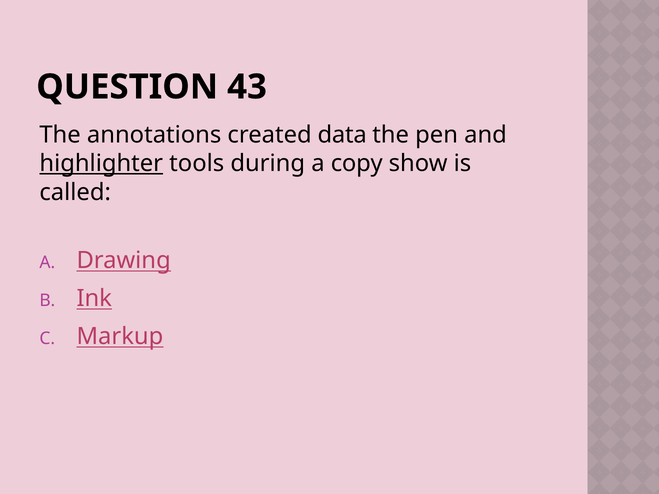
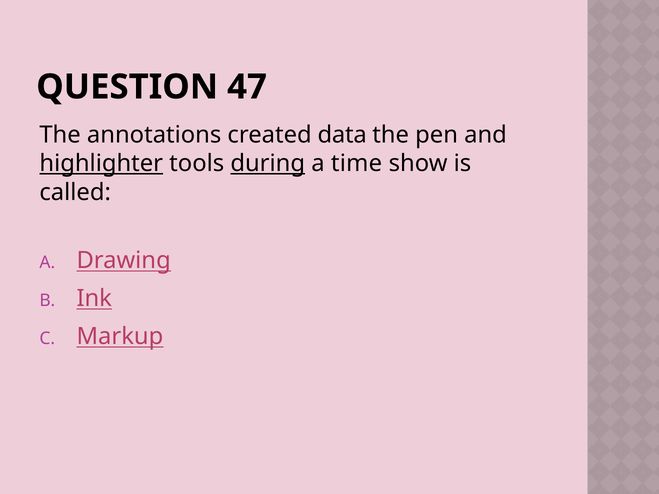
43: 43 -> 47 (247, 87)
during underline: none -> present (268, 164)
copy: copy -> time (357, 164)
